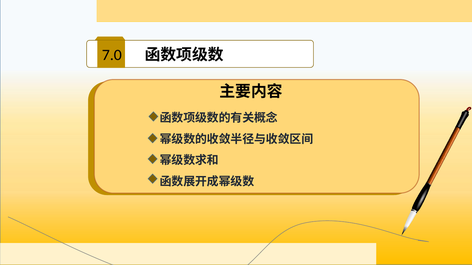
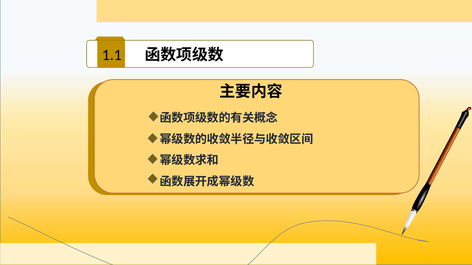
7.0: 7.0 -> 1.1 (112, 55)
